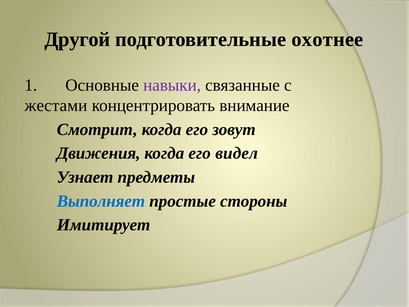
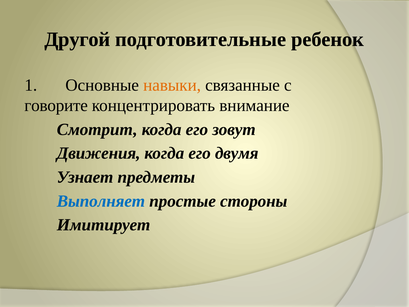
охотнее: охотнее -> ребенок (328, 39)
навыки colour: purple -> orange (172, 85)
жестами: жестами -> говорите (56, 105)
видел: видел -> двумя (237, 153)
